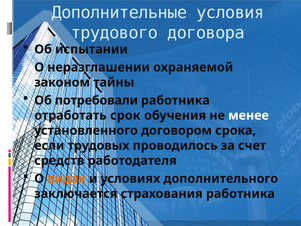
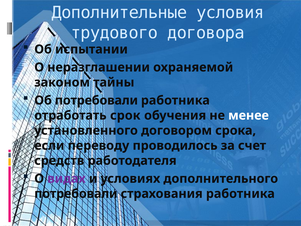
трудовых: трудовых -> переводу (98, 145)
видах colour: orange -> purple (66, 178)
заключается: заключается -> потребовали (76, 194)
